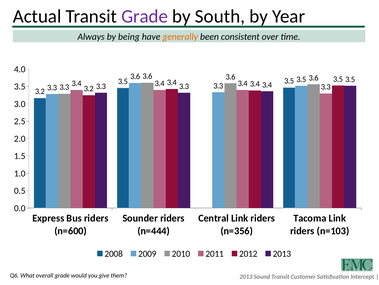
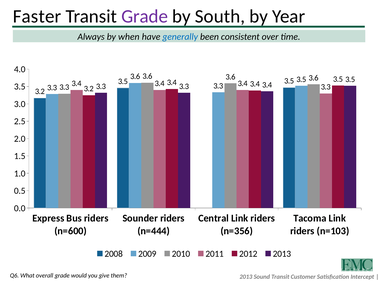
Actual: Actual -> Faster (37, 16)
being: being -> when (129, 37)
generally colour: orange -> blue (180, 37)
